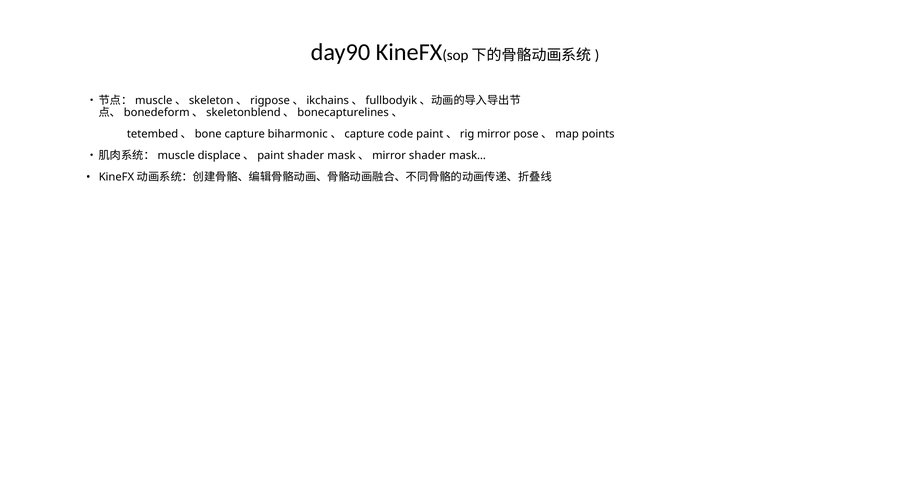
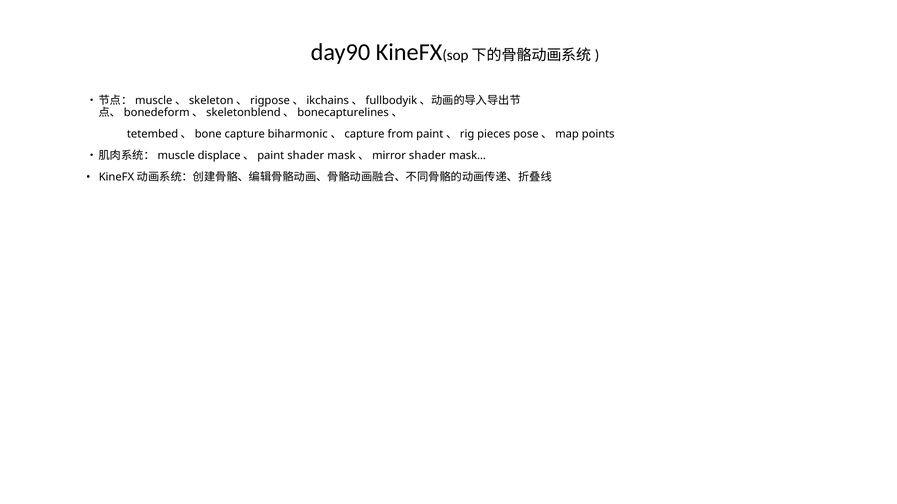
code: code -> from (400, 134)
mirror: mirror -> pieces (494, 134)
